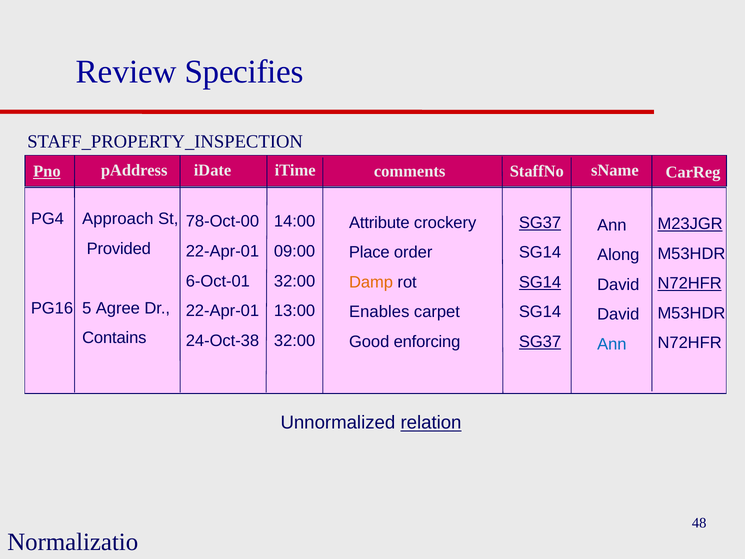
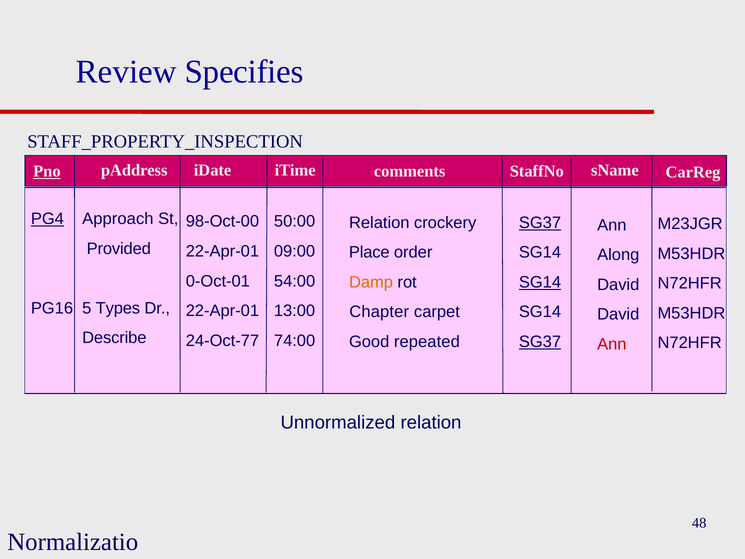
PG4 underline: none -> present (47, 219)
78-Oct-00: 78-Oct-00 -> 98-Oct-00 (222, 221)
14:00: 14:00 -> 50:00 (295, 221)
Attribute: Attribute -> Relation (379, 223)
M23JGR underline: present -> none (690, 224)
6-Oct-01: 6-Oct-01 -> 0-Oct-01 (218, 281)
32:00: 32:00 -> 54:00 (295, 281)
N72HFR underline: present -> none (690, 283)
Agree: Agree -> Types (118, 308)
Enables: Enables -> Chapter (379, 312)
Contains: Contains -> Describe (114, 338)
24-Oct-38: 24-Oct-38 -> 24-Oct-77 (222, 340)
32:00: 32:00 -> 74:00 (295, 340)
enforcing: enforcing -> repeated (427, 342)
Ann colour: blue -> red (612, 344)
relation underline: present -> none (431, 423)
